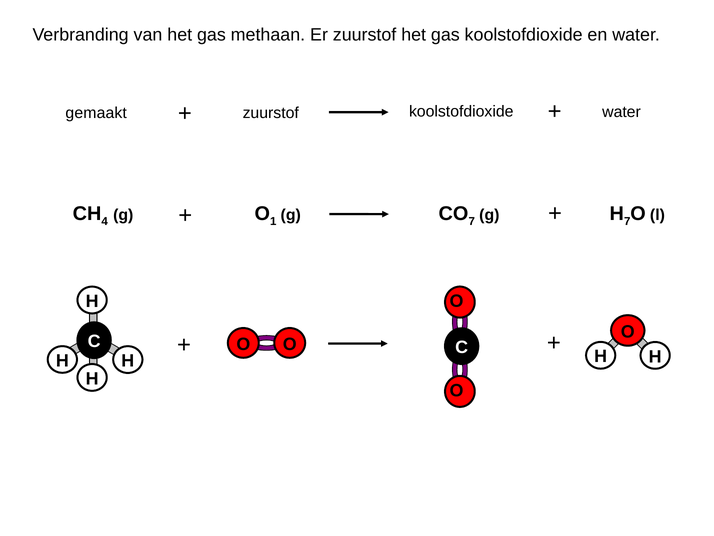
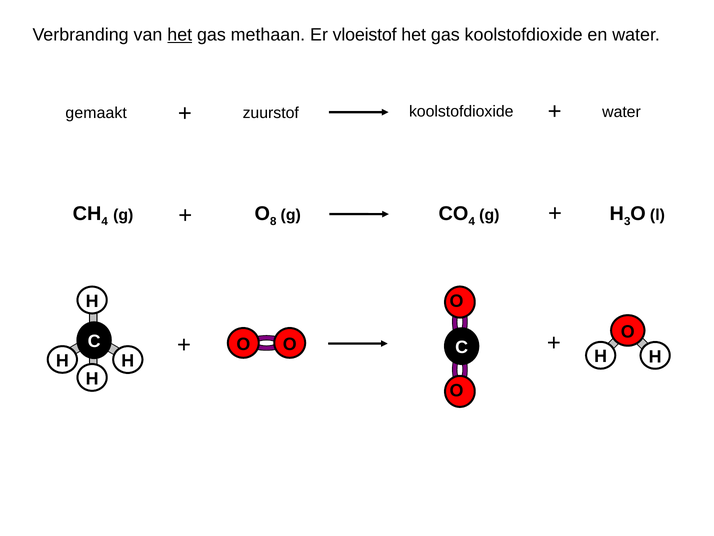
het underline: none -> present (180, 35)
Er zuurstof: zuurstof -> vloeistof (365, 35)
1: 1 -> 8 (273, 221)
7: 7 -> 4 (472, 221)
H 7: 7 -> 3 (627, 221)
